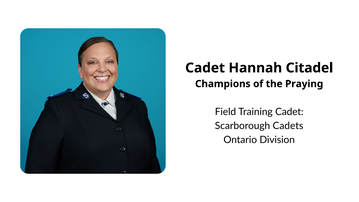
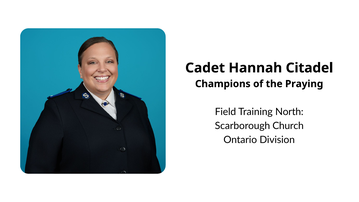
Training Cadet: Cadet -> North (289, 112)
Cadets: Cadets -> Church (288, 126)
